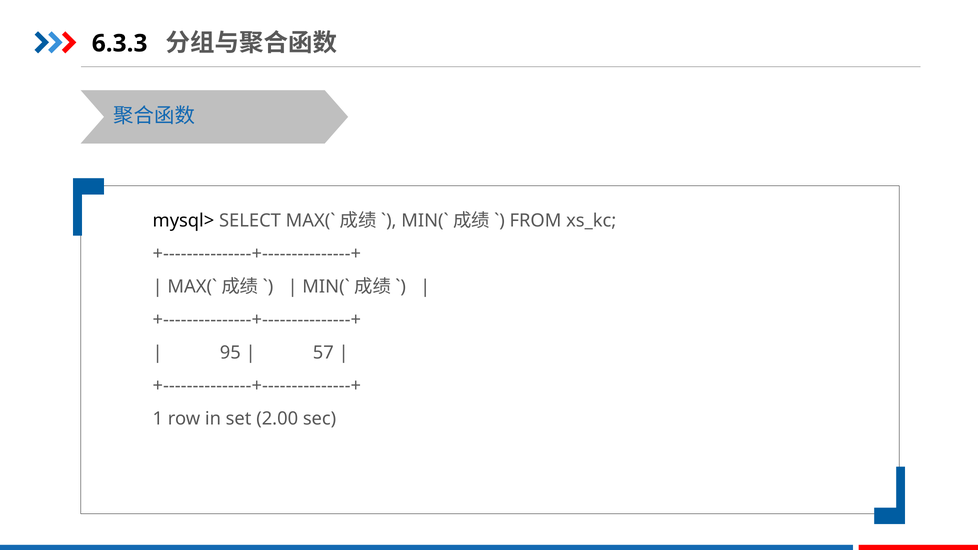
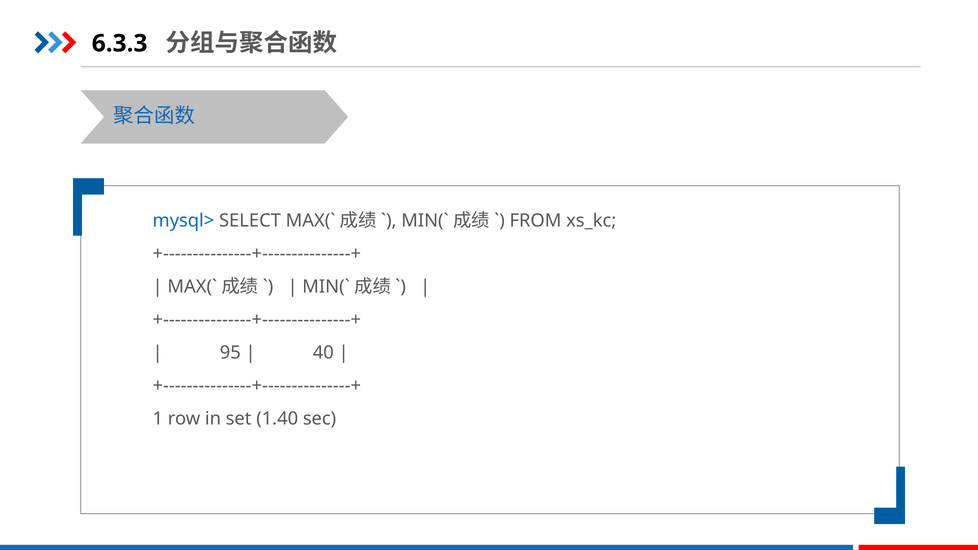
mysql> colour: black -> blue (183, 221)
57: 57 -> 40 (323, 353)
2.00: 2.00 -> 1.40 (277, 419)
